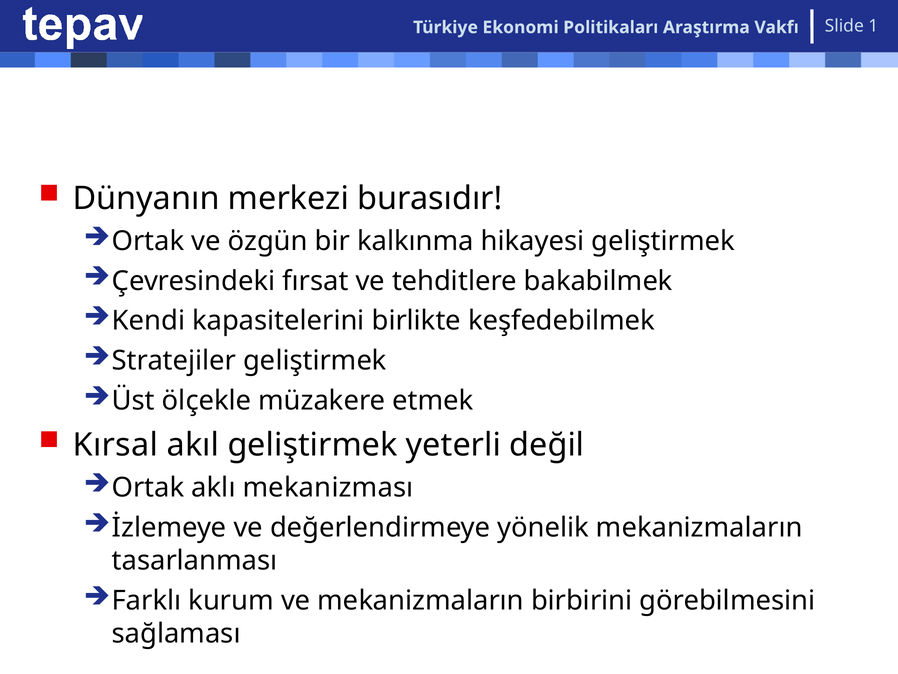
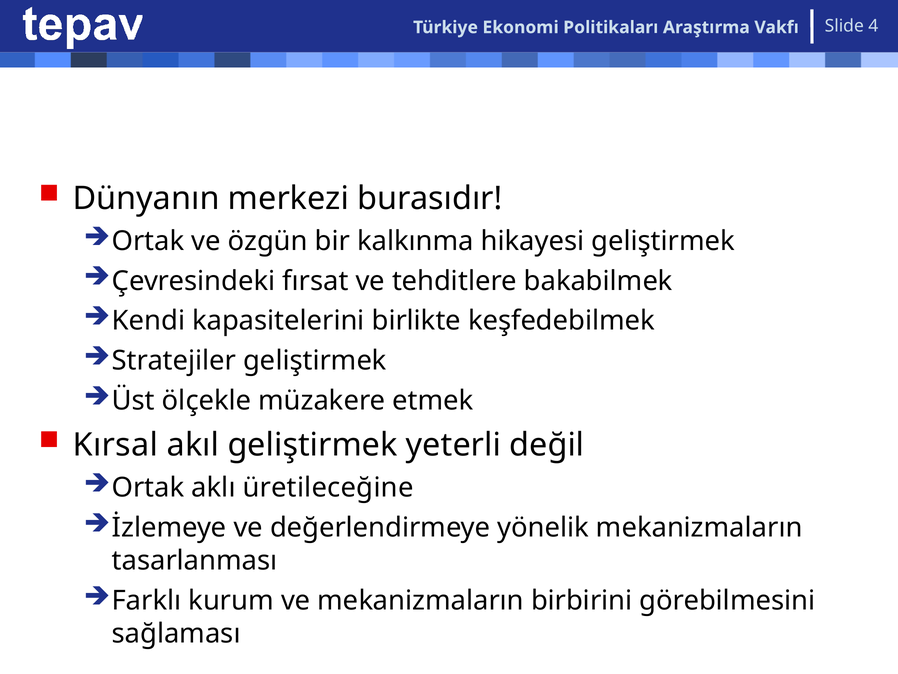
1: 1 -> 4 (873, 26)
mekanizması: mekanizması -> üretileceğine (328, 487)
